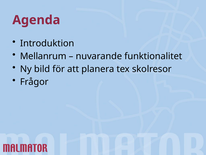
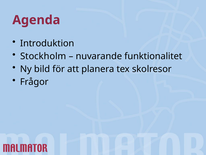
Mellanrum: Mellanrum -> Stockholm (43, 56)
